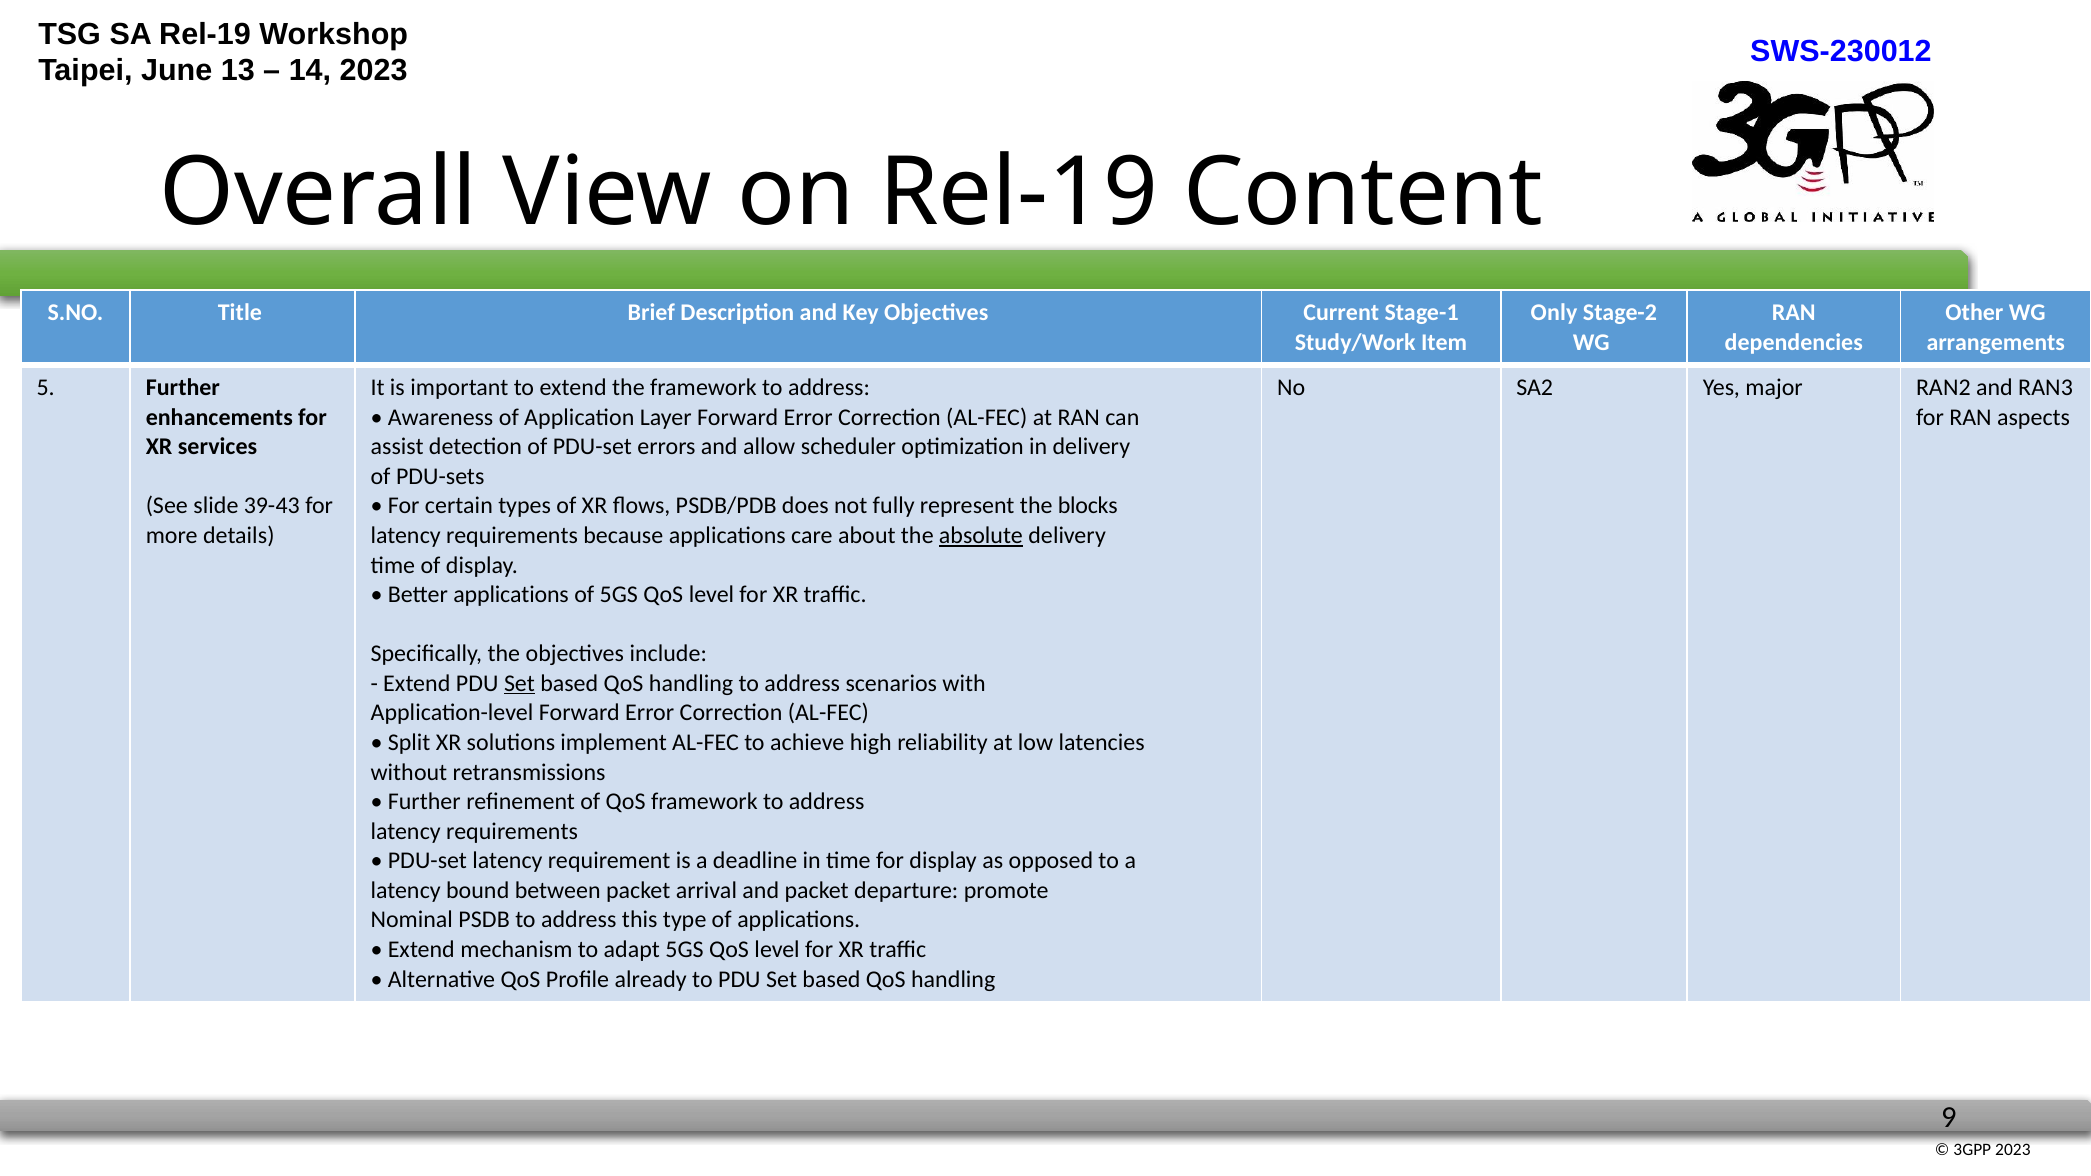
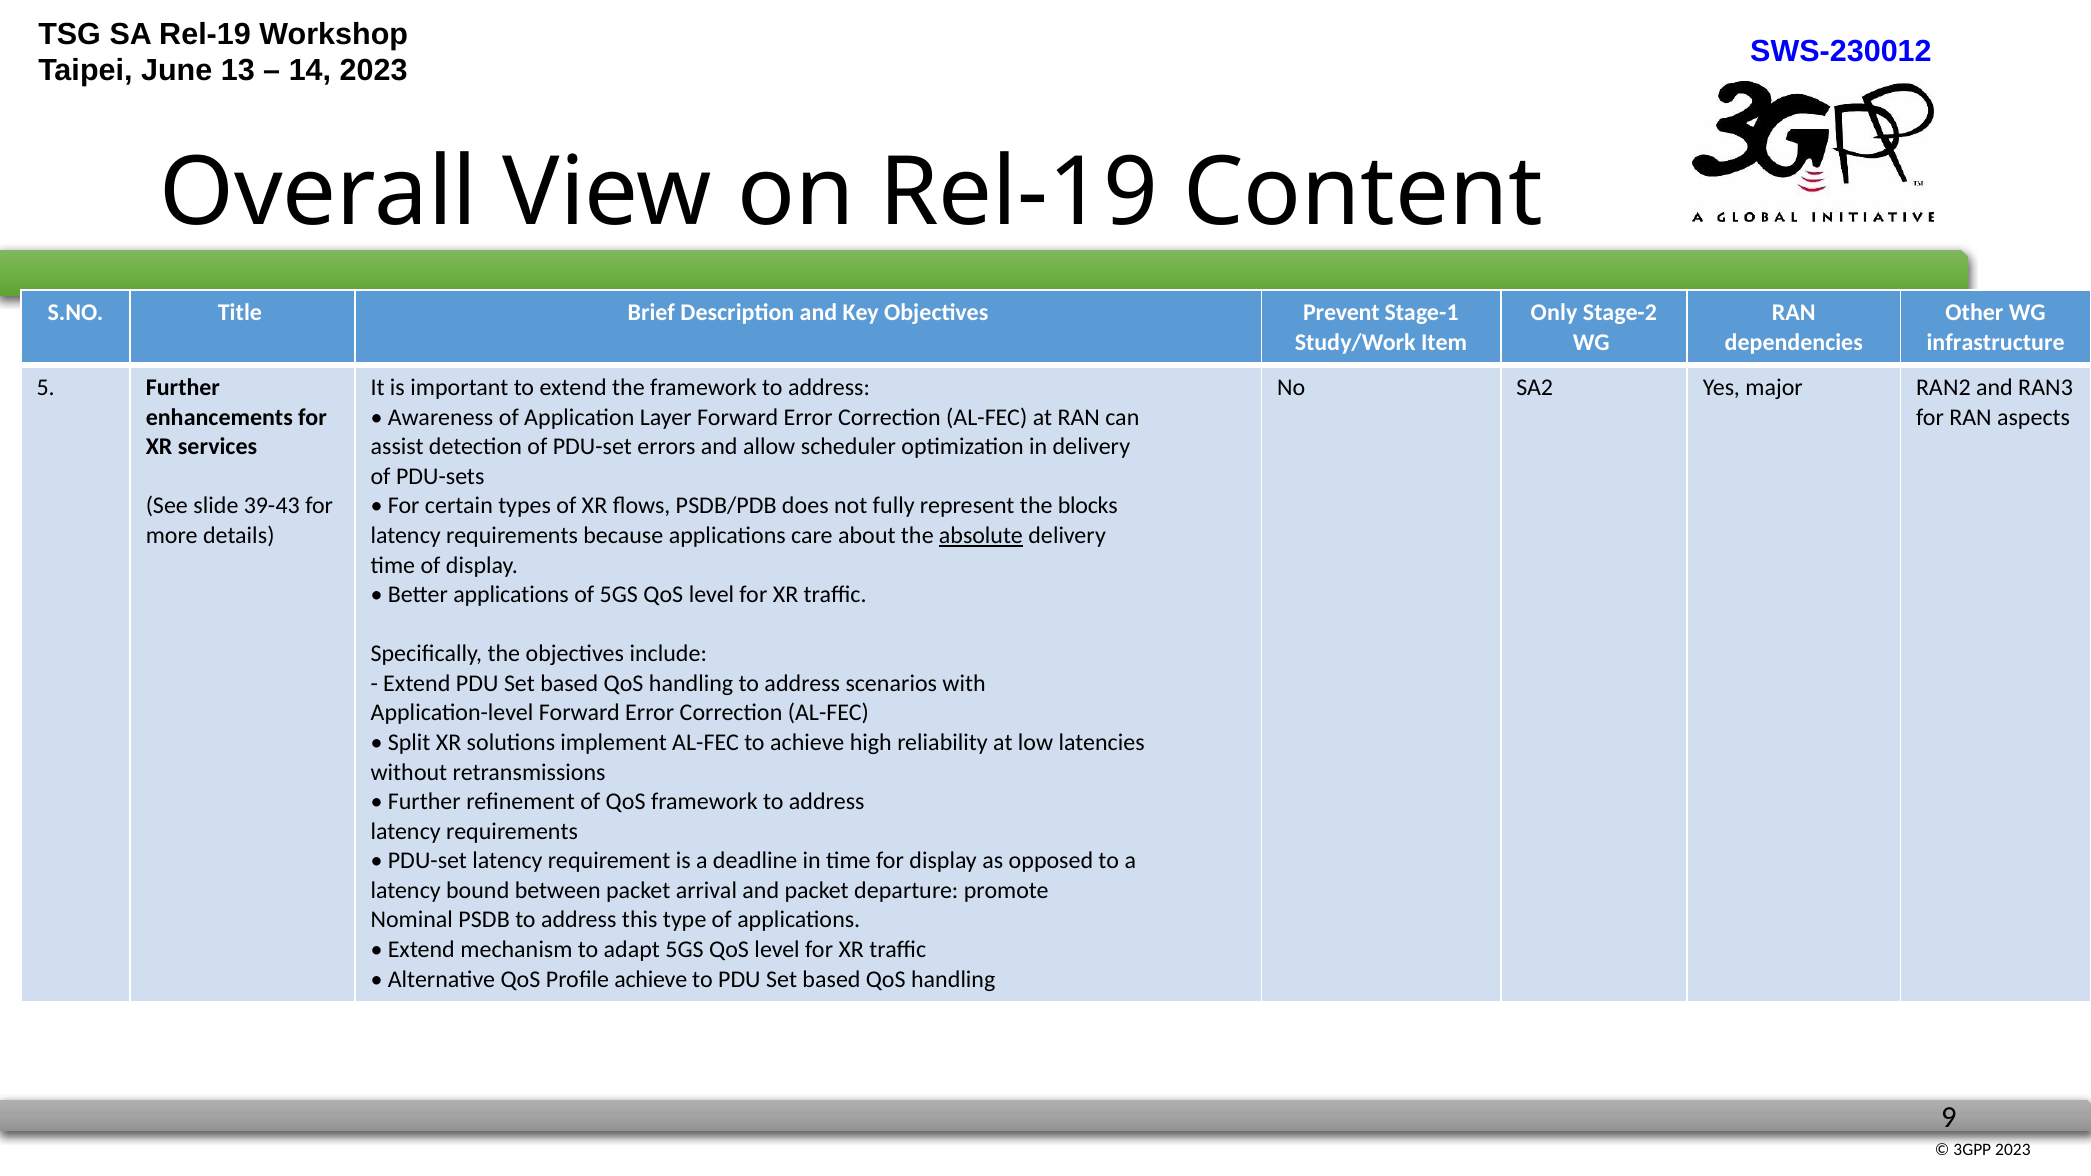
Current: Current -> Prevent (1341, 313)
arrangements: arrangements -> infrastructure (1996, 342)
Set underline: present -> none (519, 684)
Profile already: already -> achieve (651, 979)
